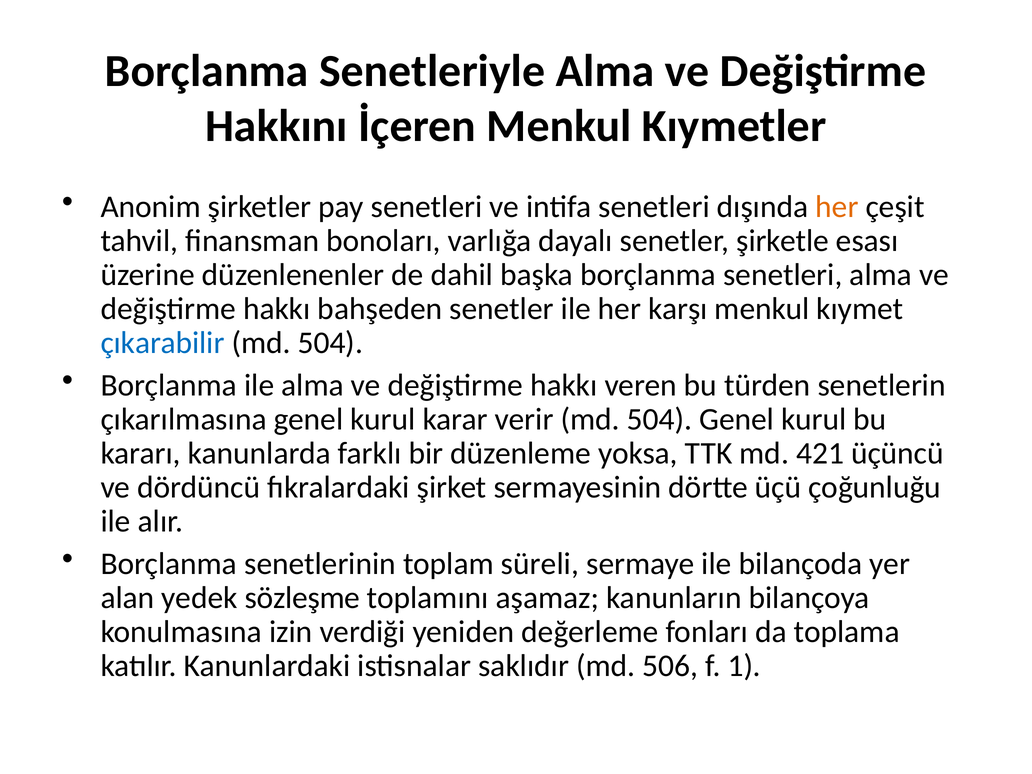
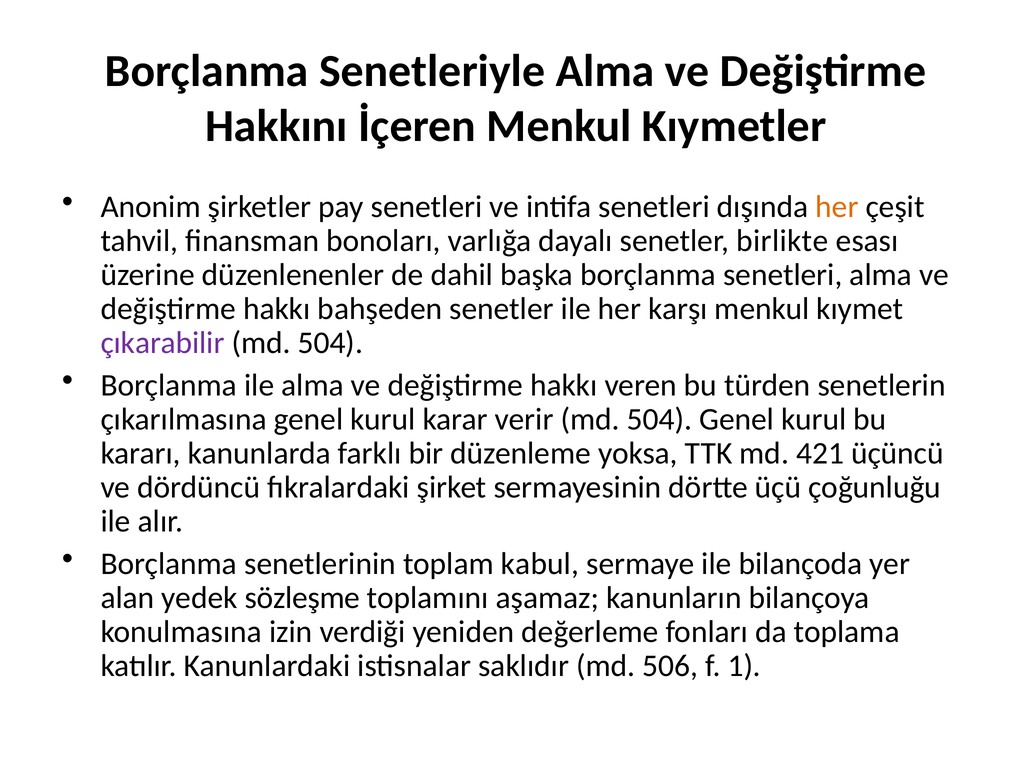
şirketle: şirketle -> birlikte (782, 241)
çıkarabilir colour: blue -> purple (163, 343)
süreli: süreli -> kabul (540, 564)
